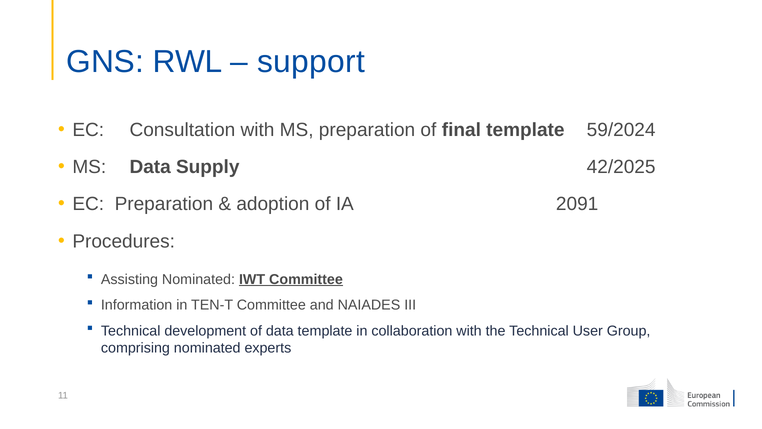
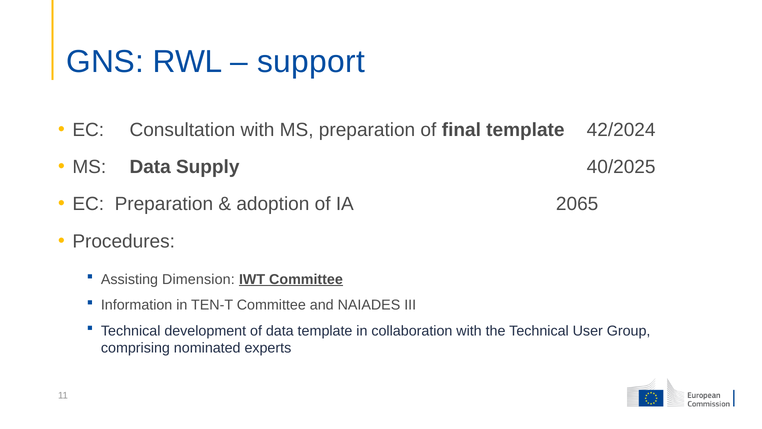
59/2024: 59/2024 -> 42/2024 (621, 130)
42/2025: 42/2025 -> 40/2025 (621, 167)
2091: 2091 -> 2065 (577, 204)
Assisting Nominated: Nominated -> Dimension (198, 279)
